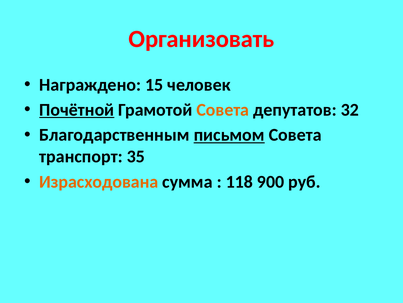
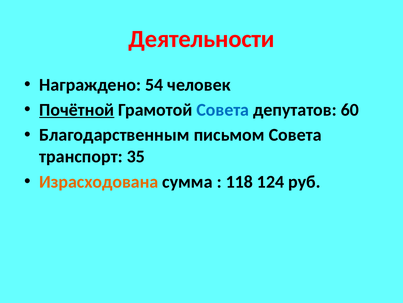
Организовать: Организовать -> Деятельности (202, 39)
15: 15 -> 54 (154, 85)
Совета colour: orange -> blue (223, 110)
32: 32 -> 60 (350, 110)
письмом underline: present -> none (229, 135)
900: 900 -> 124 (271, 181)
